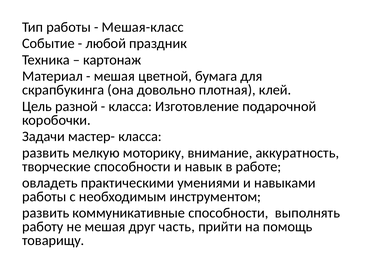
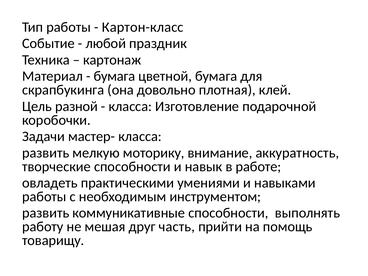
Мешая-класс: Мешая-класс -> Картон-класс (143, 27)
мешая: мешая -> бумага (114, 76)
